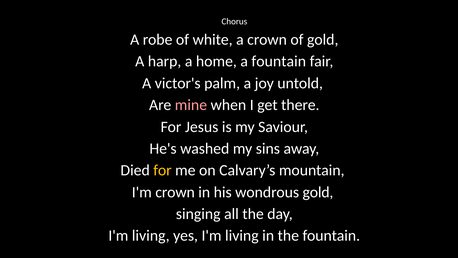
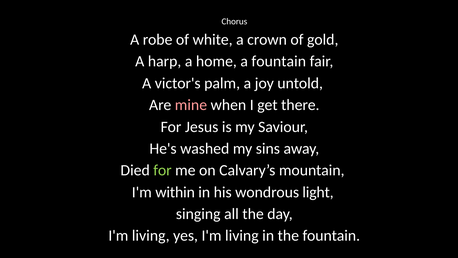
for colour: yellow -> light green (162, 170)
I'm crown: crown -> within (175, 192)
wondrous gold: gold -> light (318, 192)
